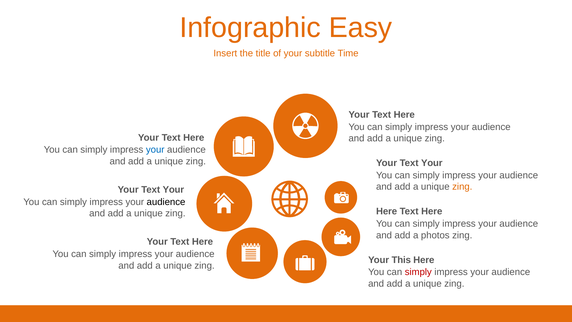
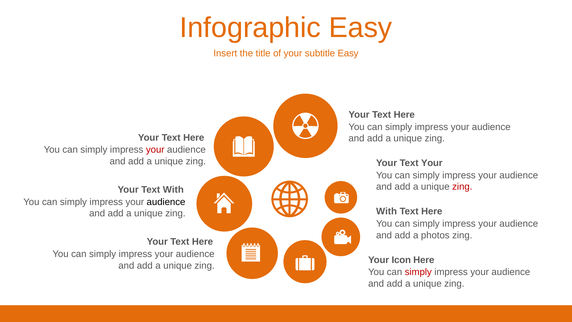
subtitle Time: Time -> Easy (348, 53)
your colour: blue -> red (155, 150)
zing colour: orange -> red (462, 187)
Your: Your -> With (173, 190)
Here: Here -> With (387, 211)
This: This -> Icon (401, 260)
